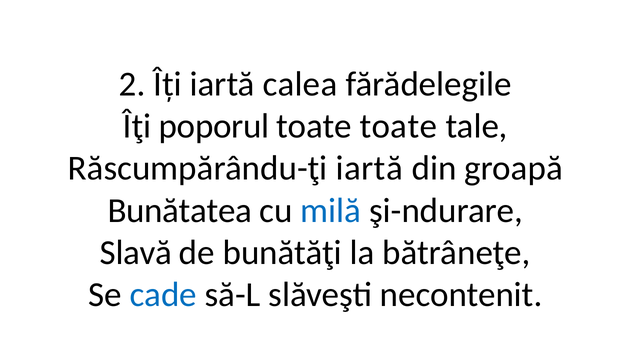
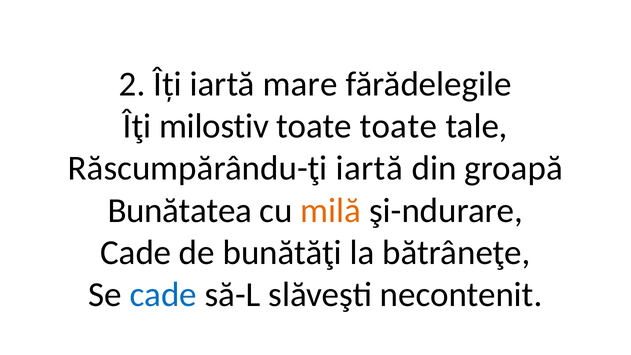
calea: calea -> mare (300, 84)
poporul: poporul -> milostiv (214, 126)
milă colour: blue -> orange (331, 210)
Slavă: Slavă -> Cade (136, 252)
